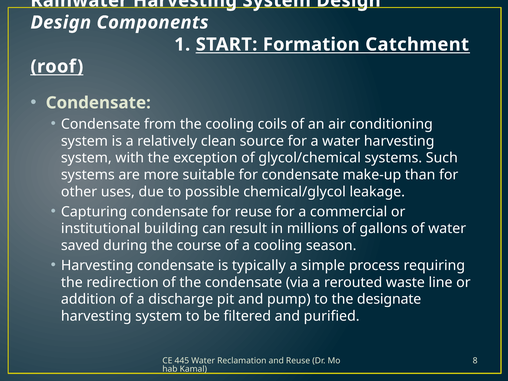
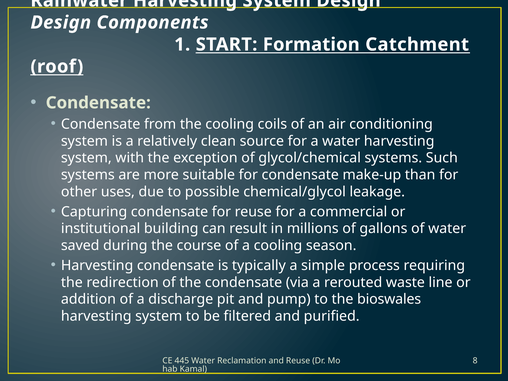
designate: designate -> bioswales (389, 299)
